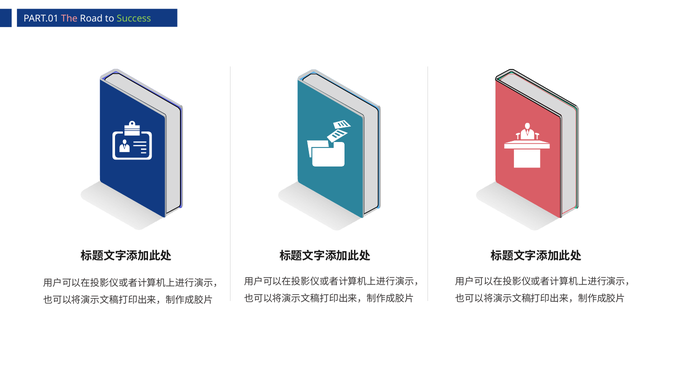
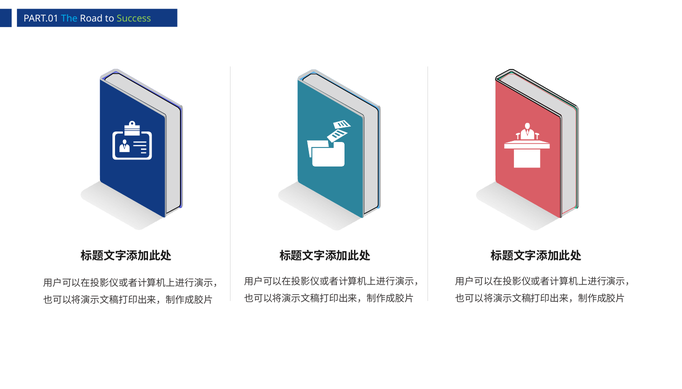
The colour: pink -> light blue (69, 19)
